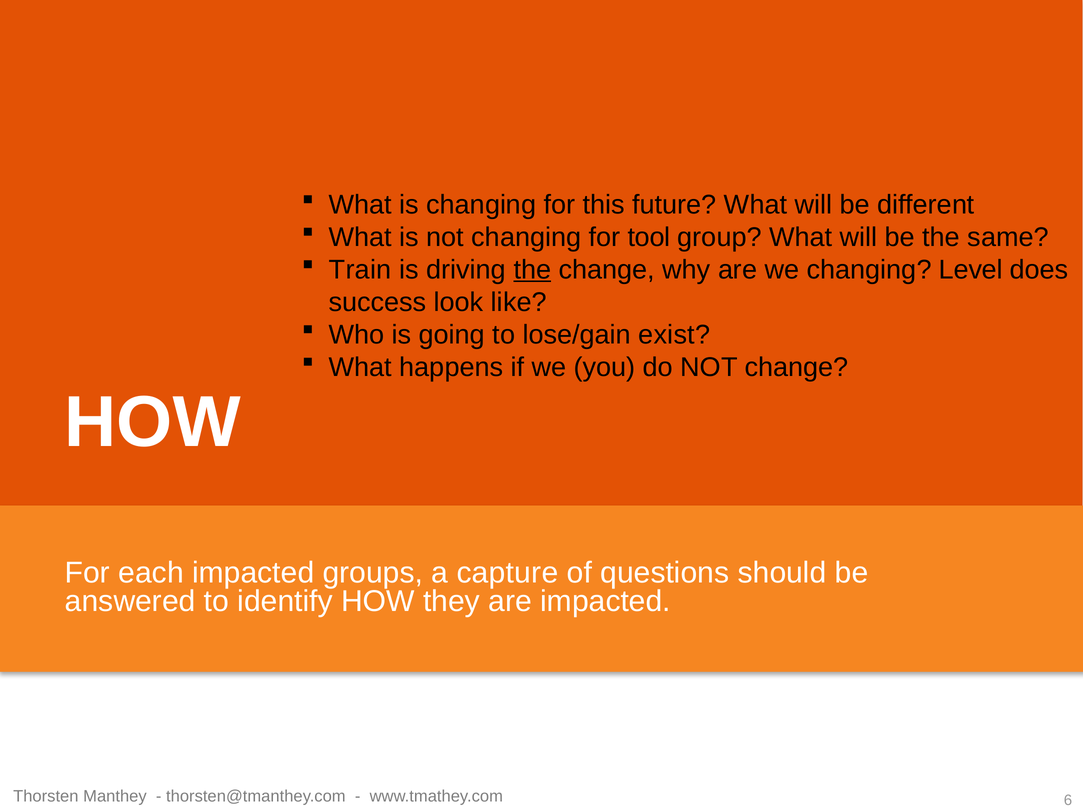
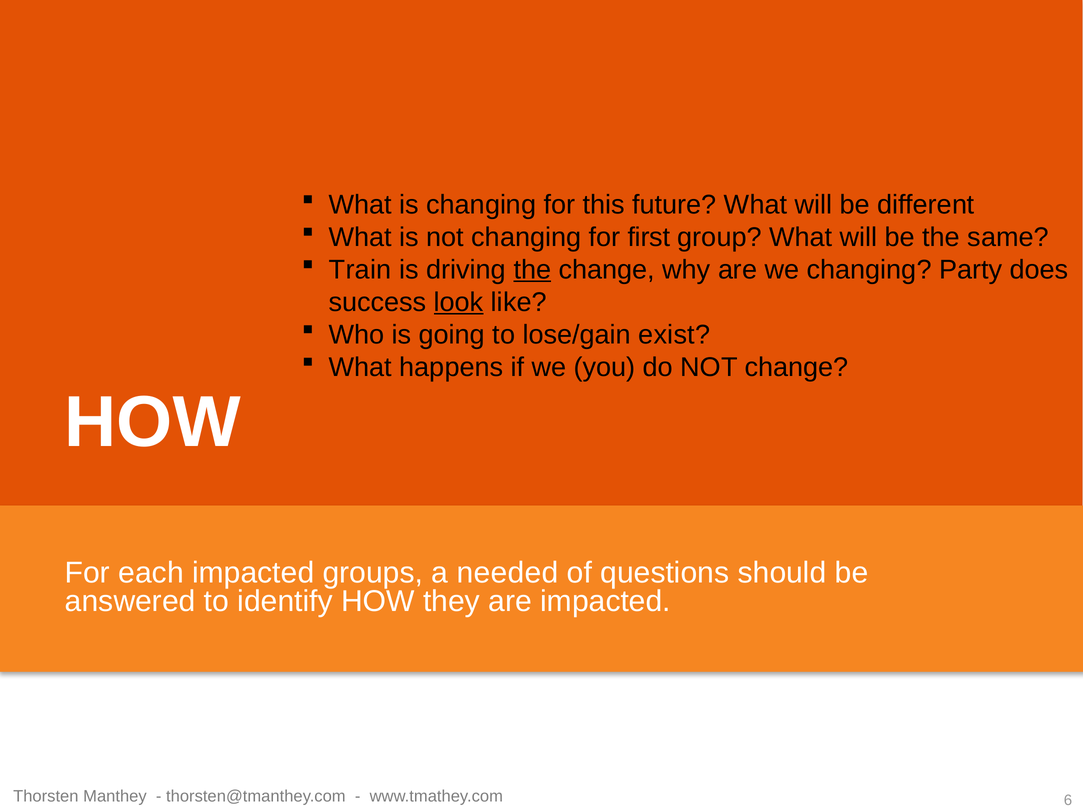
tool: tool -> first (649, 237)
Level: Level -> Party (971, 270)
look underline: none -> present (459, 302)
capture: capture -> needed (507, 573)
